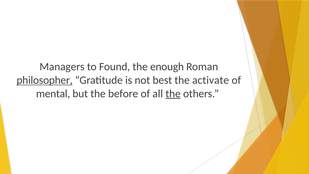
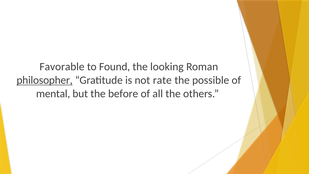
Managers: Managers -> Favorable (62, 67)
enough: enough -> looking (167, 67)
best: best -> rate (162, 80)
activate: activate -> possible (211, 80)
the underline: present -> none (173, 93)
